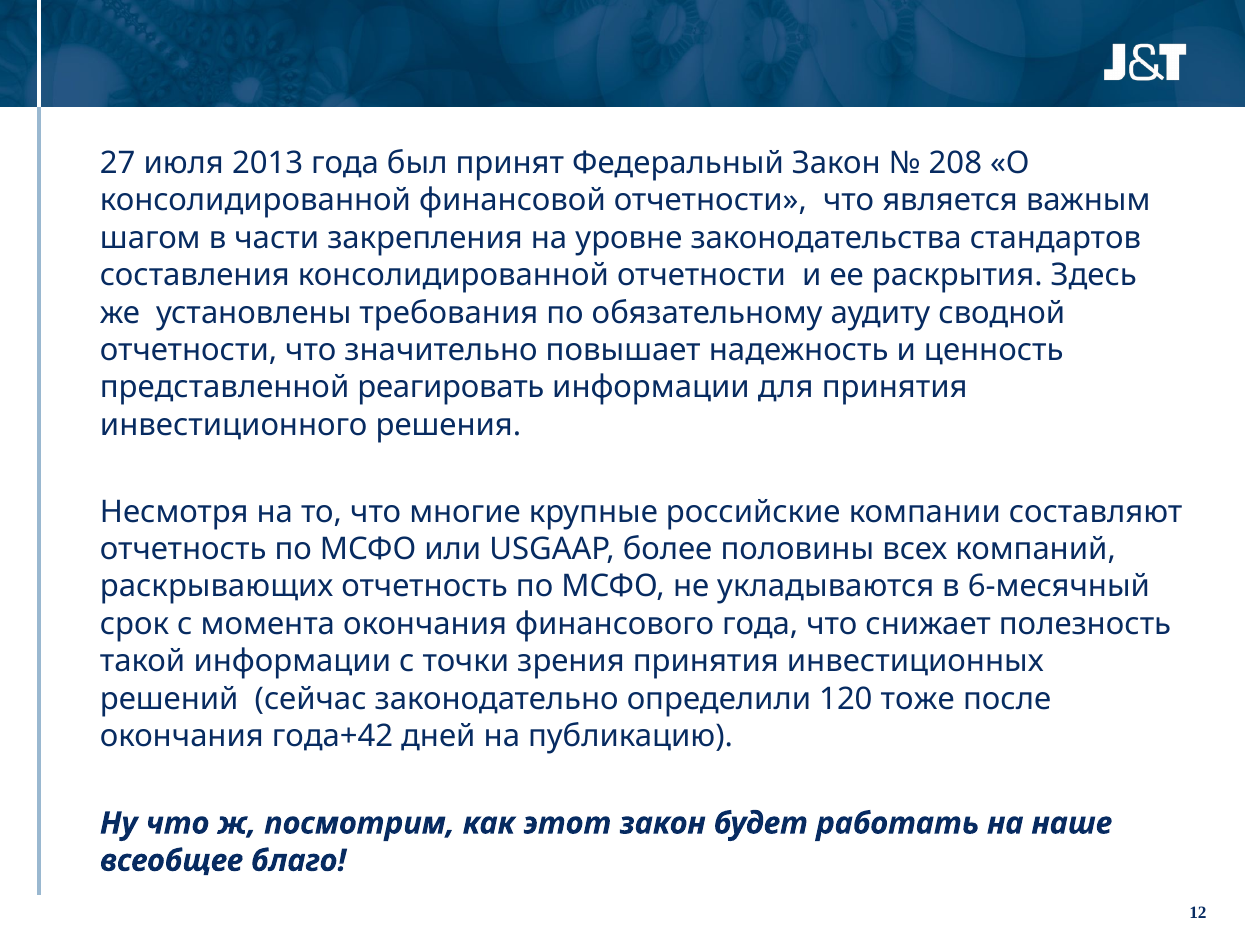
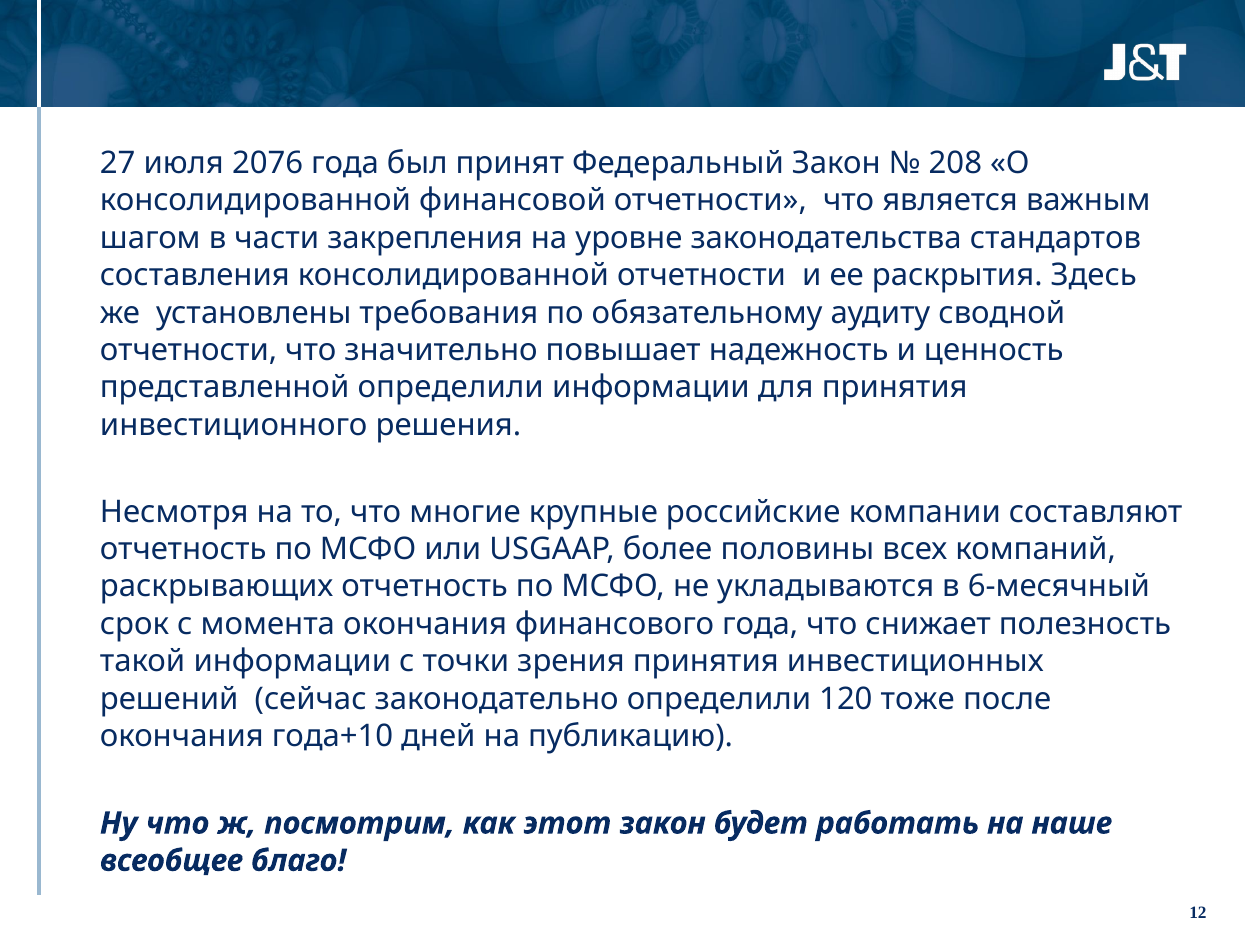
2013: 2013 -> 2076 (268, 163)
представленной реагировать: реагировать -> определили (451, 387)
года+42: года+42 -> года+10 (333, 736)
